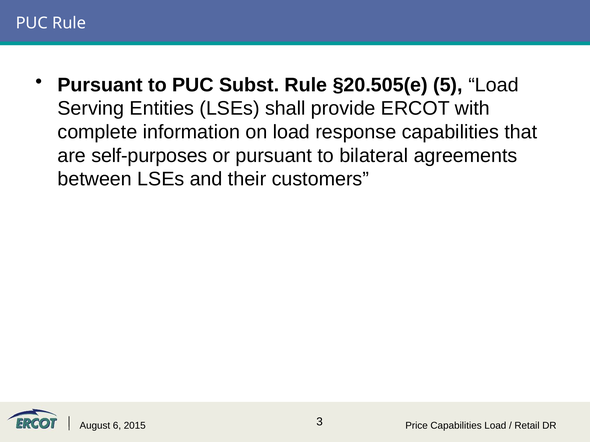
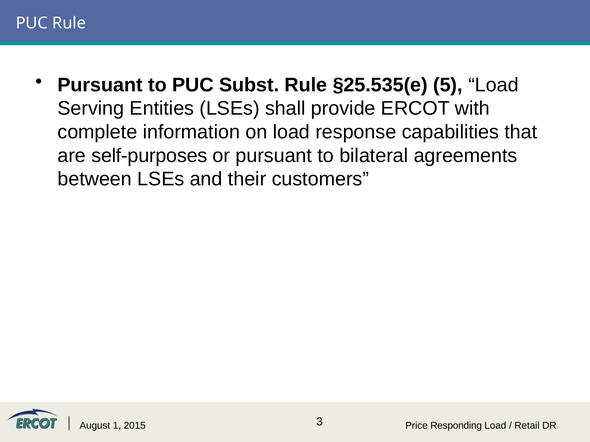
§20.505(e: §20.505(e -> §25.535(e (380, 85)
6: 6 -> 1 (117, 426)
Price Capabilities: Capabilities -> Responding (456, 426)
